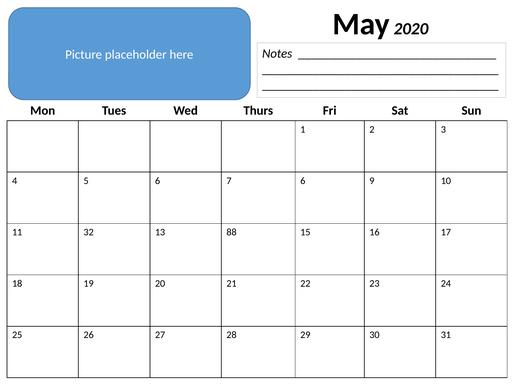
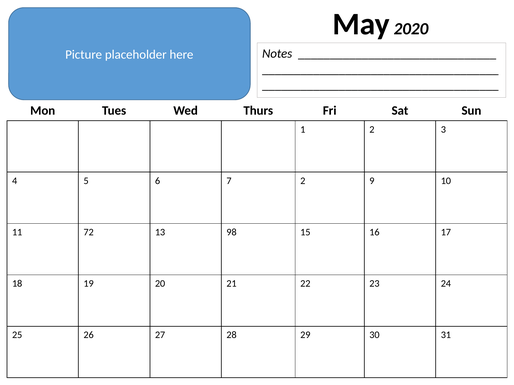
7 6: 6 -> 2 (303, 181)
32: 32 -> 72 (89, 233)
88: 88 -> 98 (232, 233)
